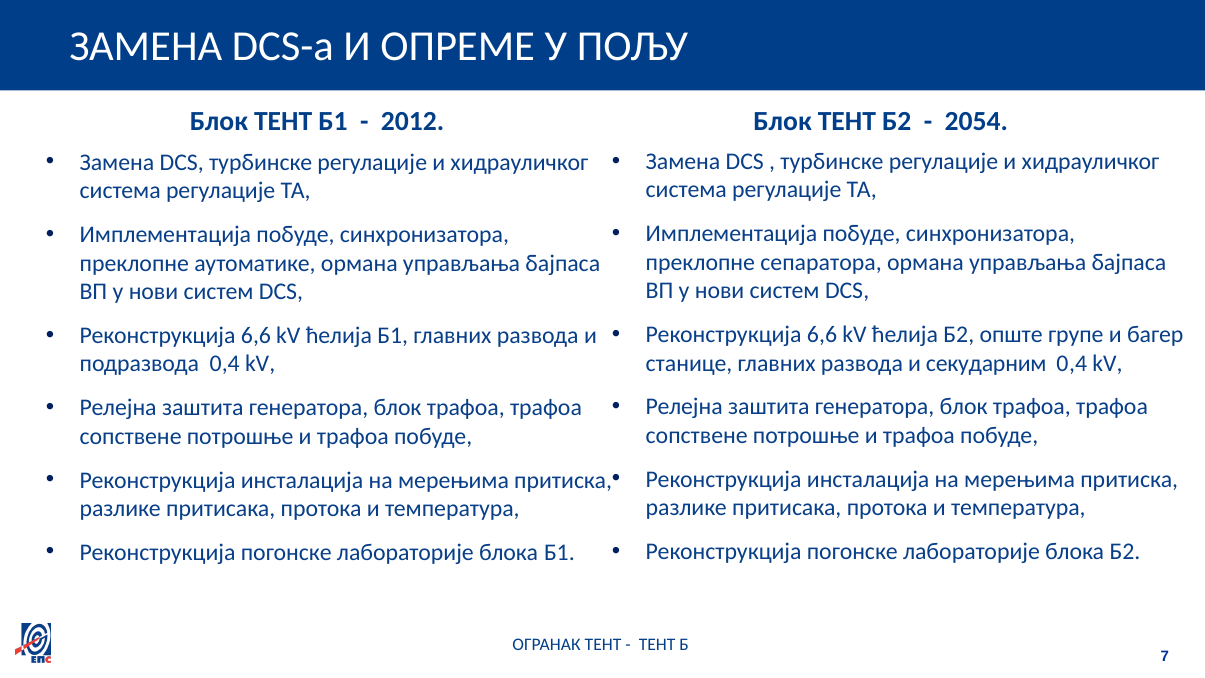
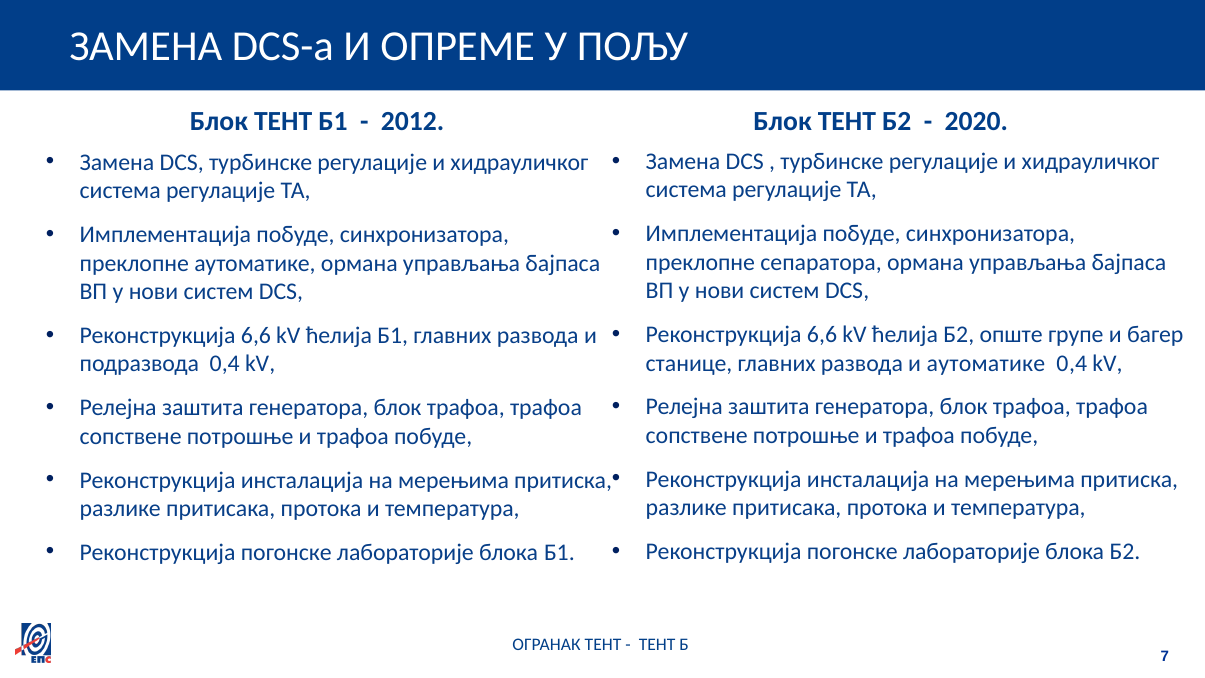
2054: 2054 -> 2020 (976, 122)
и секударним: секударним -> аутоматике (986, 363)
